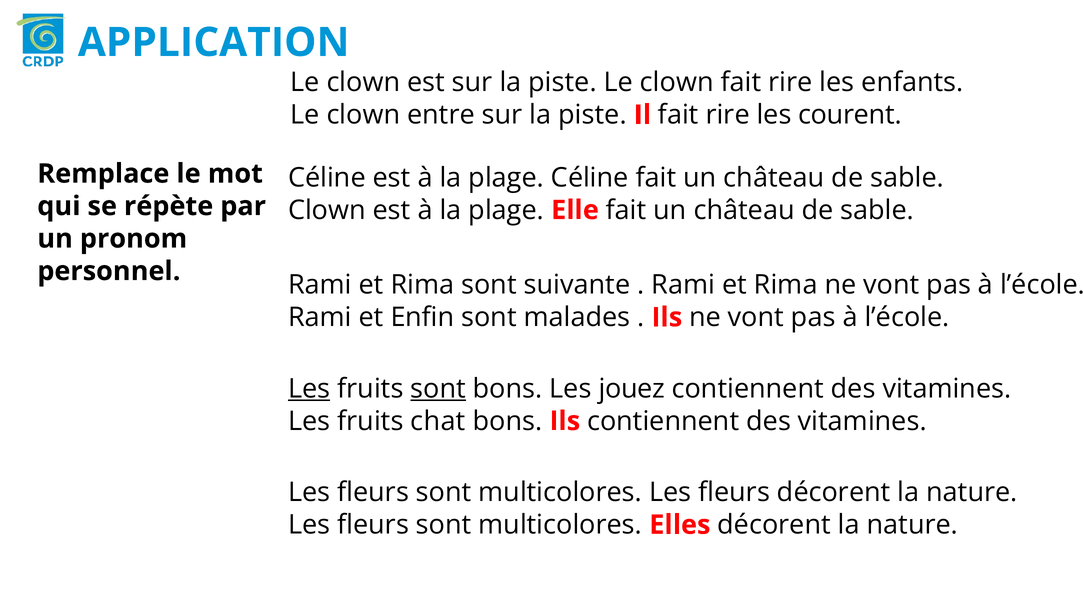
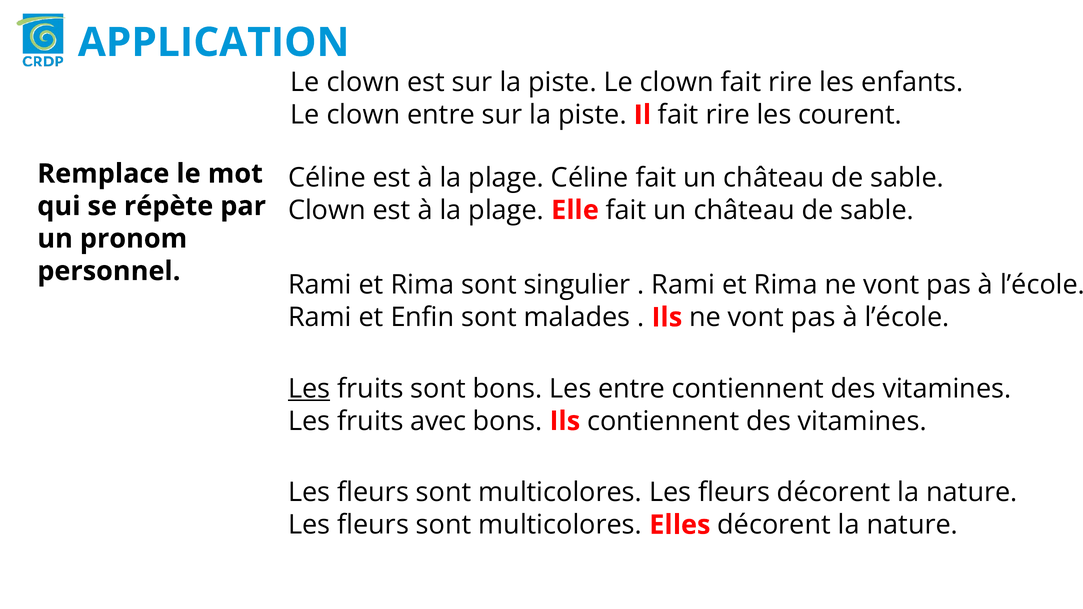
suivante: suivante -> singulier (577, 285)
sont underline: present -> none (438, 389)
Les jouez: jouez -> entre (632, 389)
chat: chat -> avec (438, 421)
